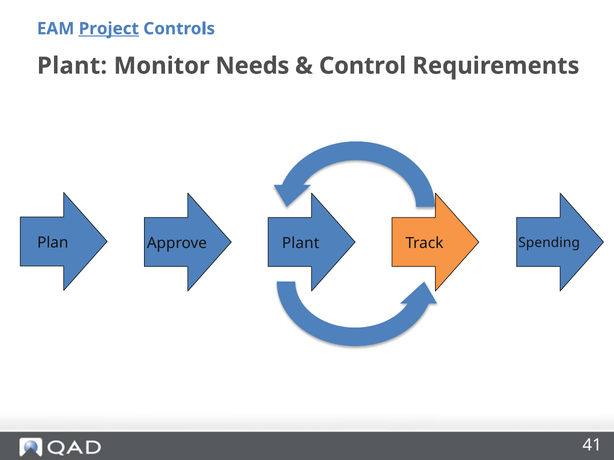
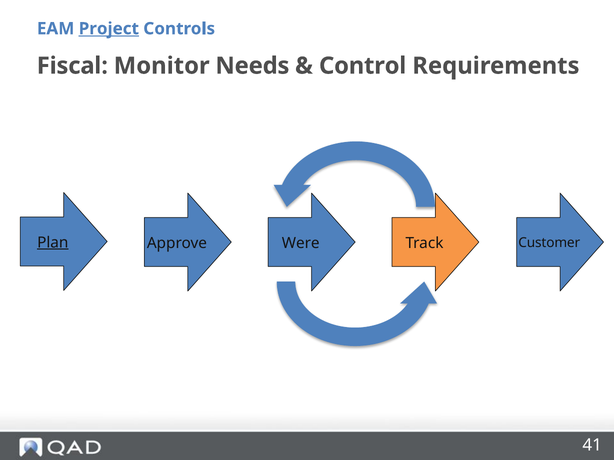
Plant: Plant -> Fiscal (72, 66)
Plan underline: none -> present (53, 243)
Approve Plant: Plant -> Were (301, 243)
Spending: Spending -> Customer (549, 243)
